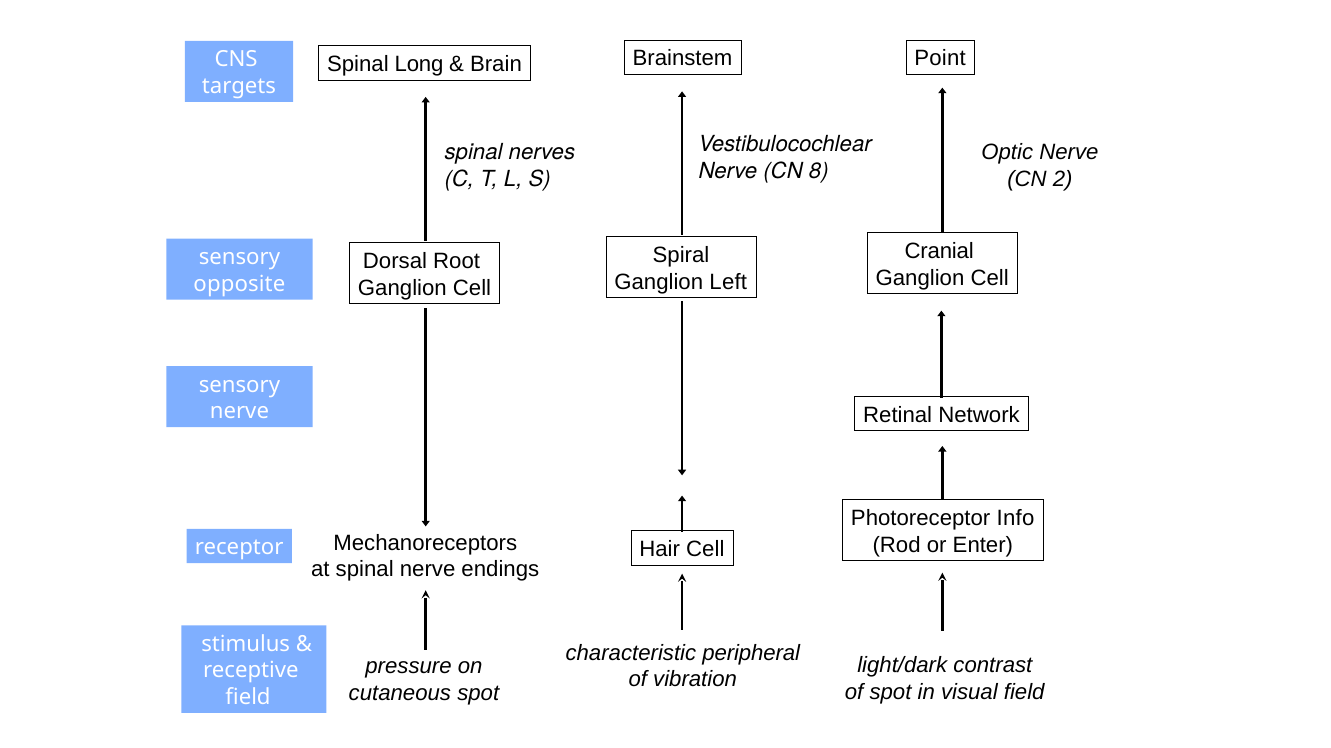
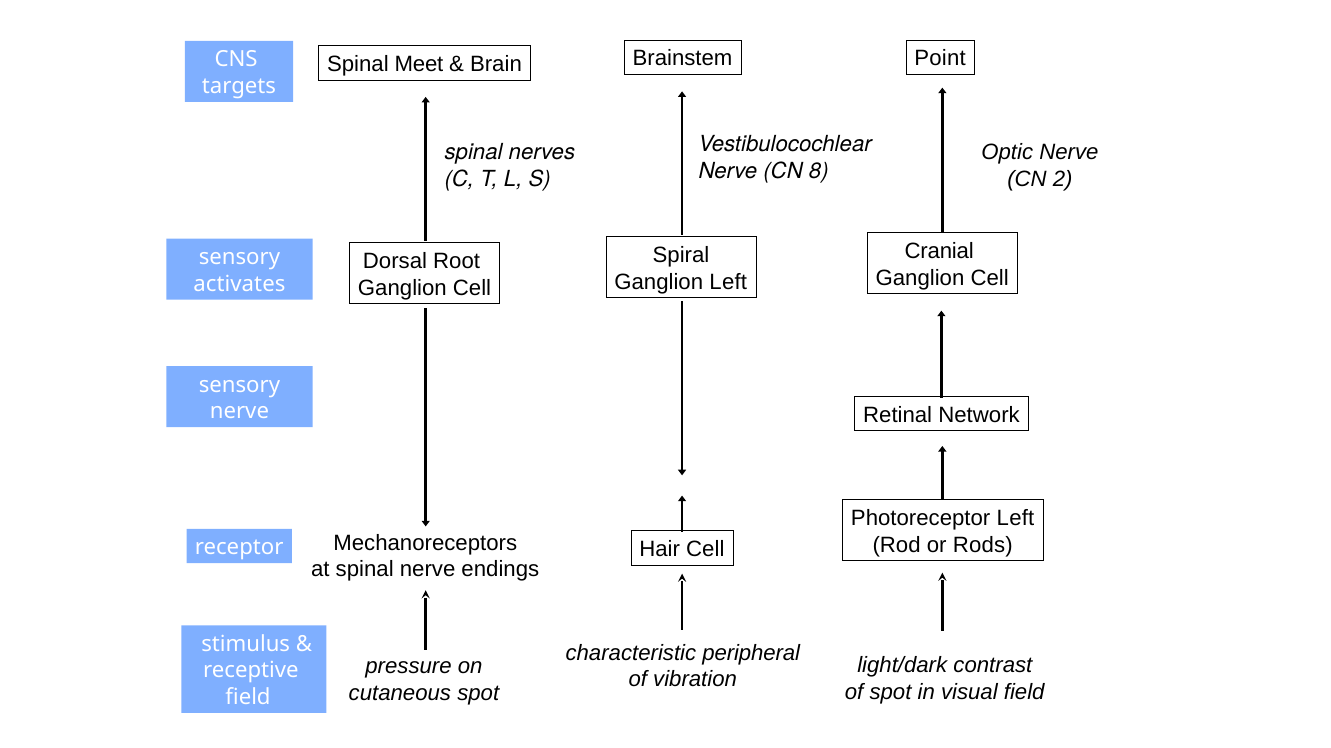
Long: Long -> Meet (419, 65)
opposite: opposite -> activates (239, 284)
Photoreceptor Info: Info -> Left (1016, 519)
Enter: Enter -> Rods (983, 545)
